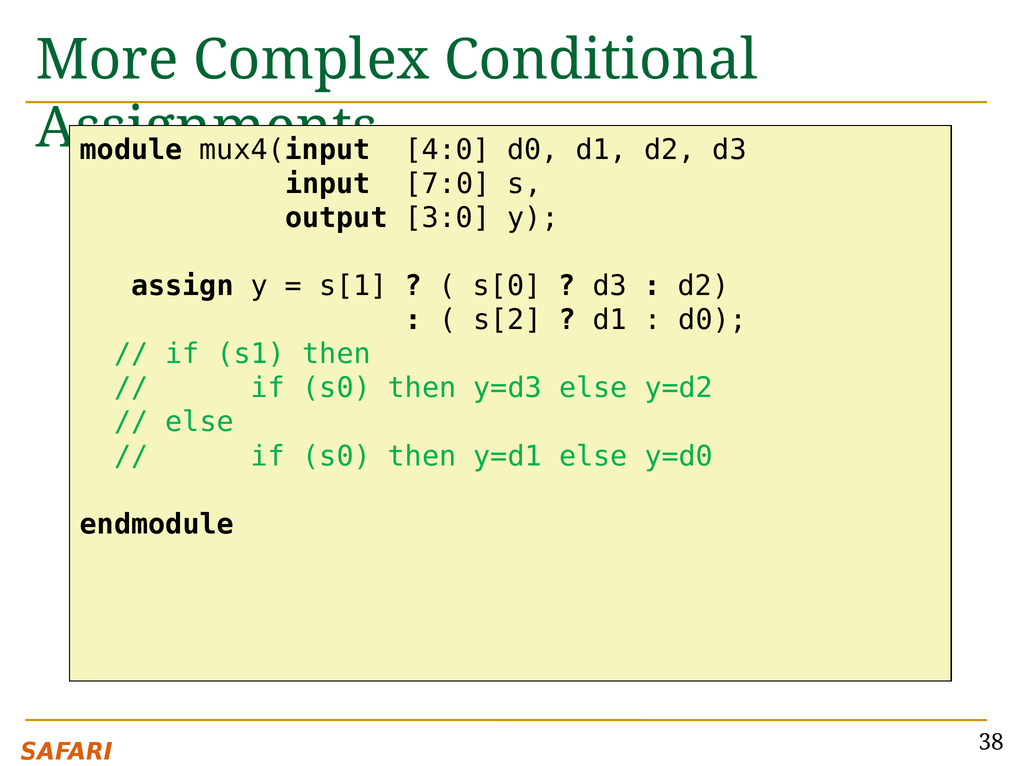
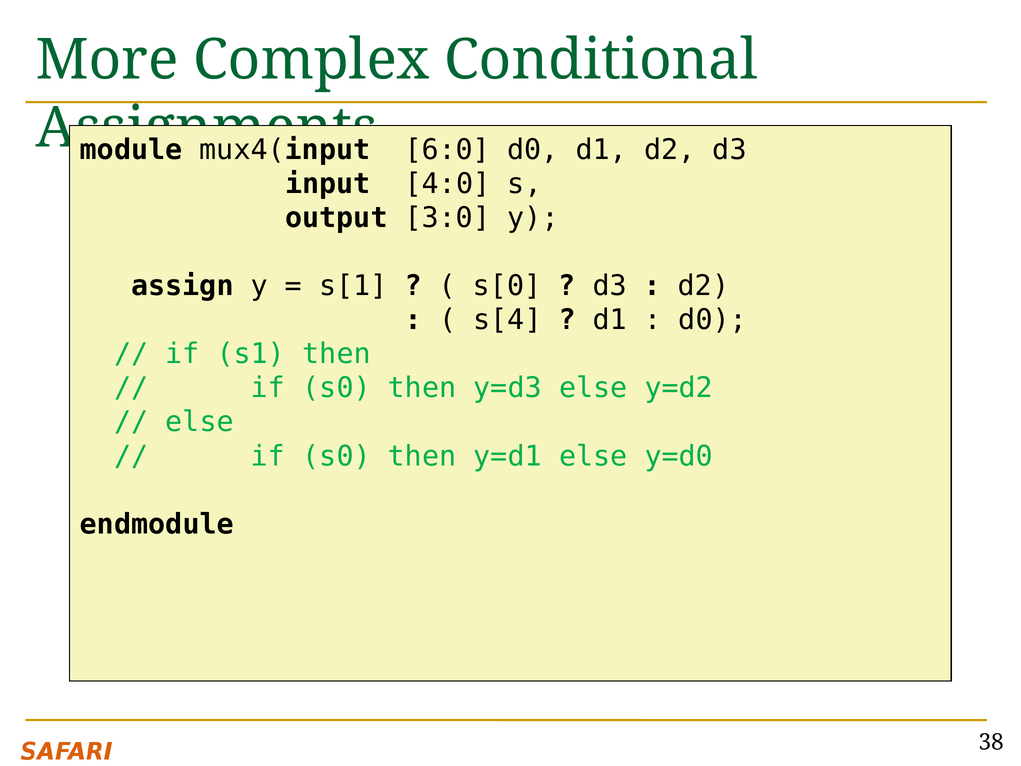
4:0: 4:0 -> 6:0 (447, 150)
7:0: 7:0 -> 4:0 (447, 184)
s[2: s[2 -> s[4 (507, 320)
